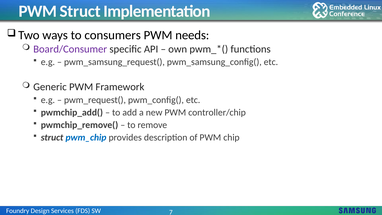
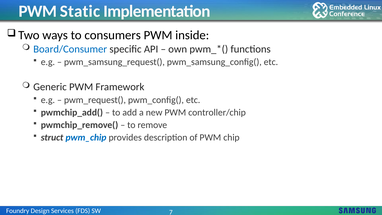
PWM Struct: Struct -> Static (80, 11)
needs: needs -> inside (192, 35)
Board/Consumer colour: purple -> blue (70, 49)
